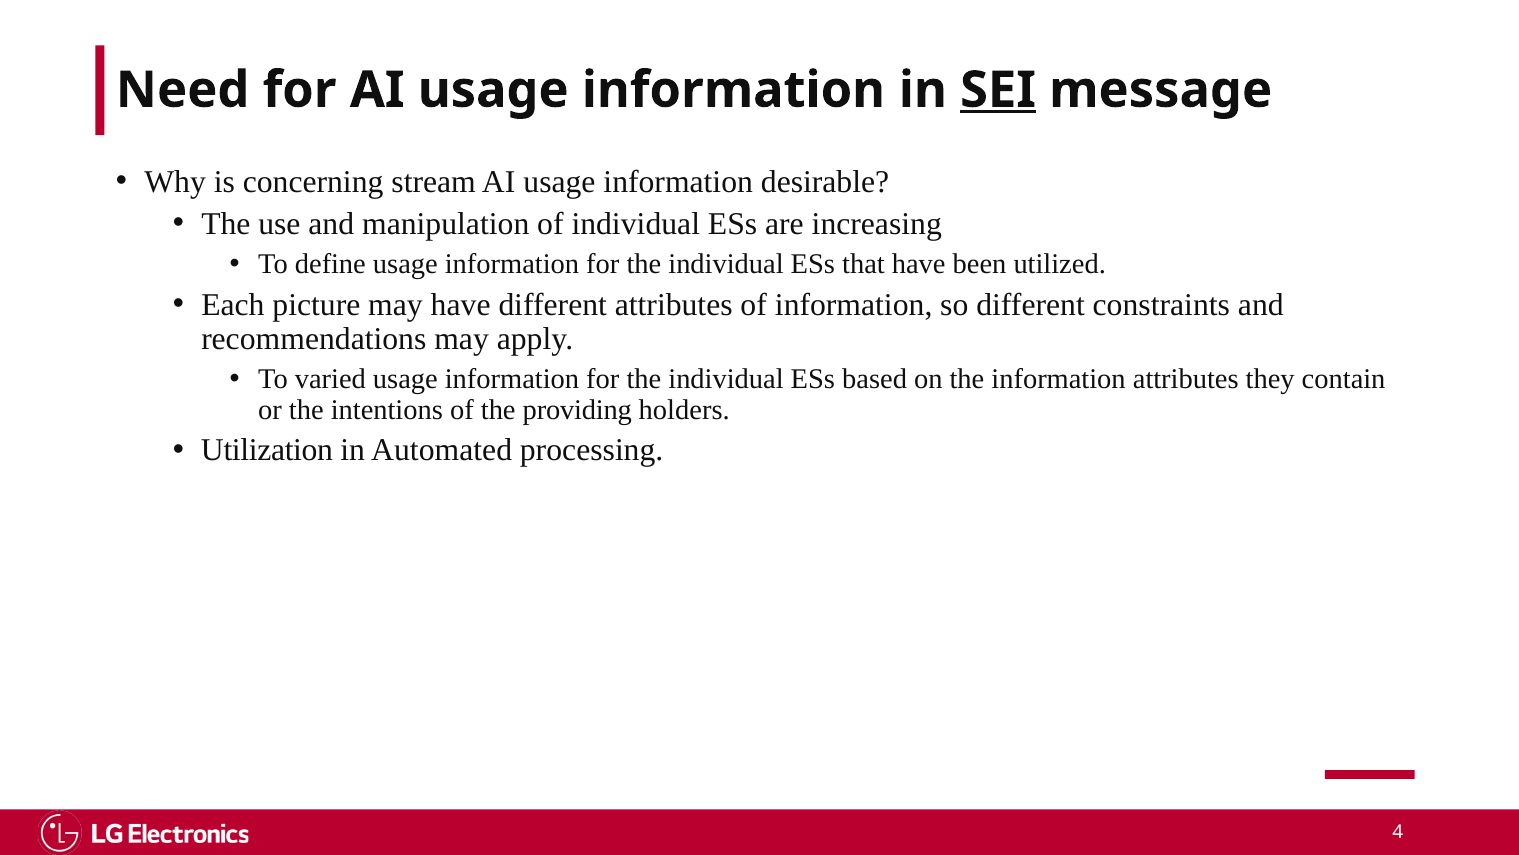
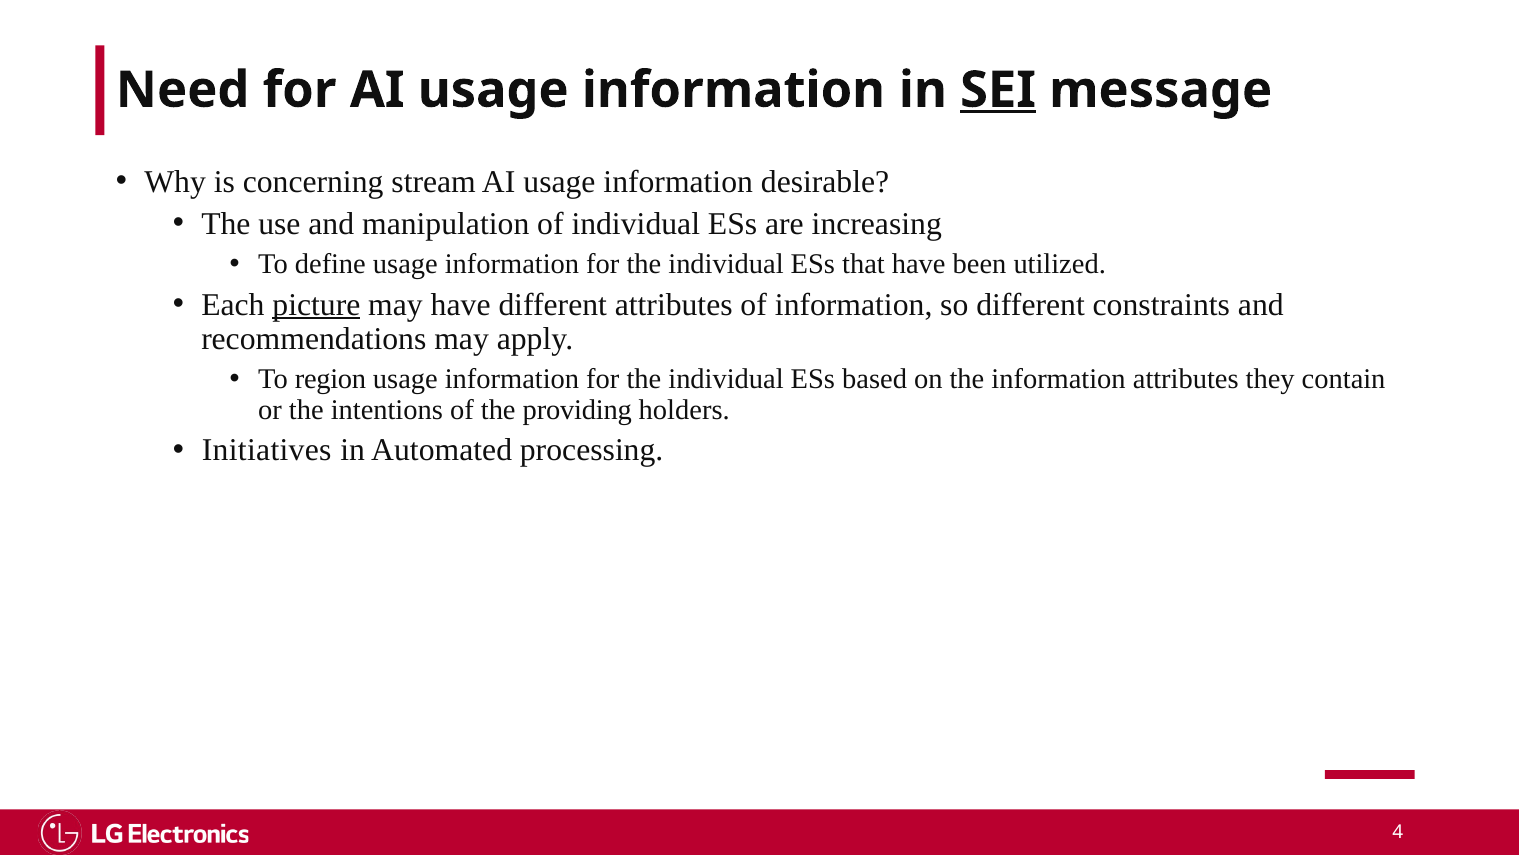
picture underline: none -> present (316, 304)
varied: varied -> region (330, 379)
Utilization: Utilization -> Initiatives (267, 450)
